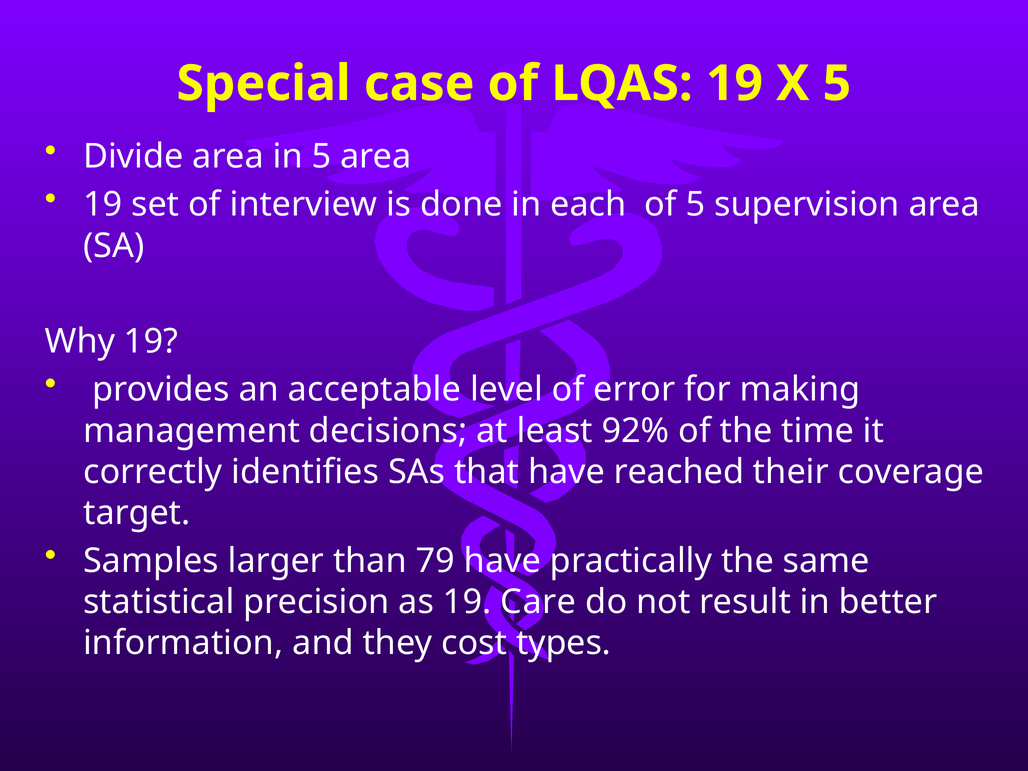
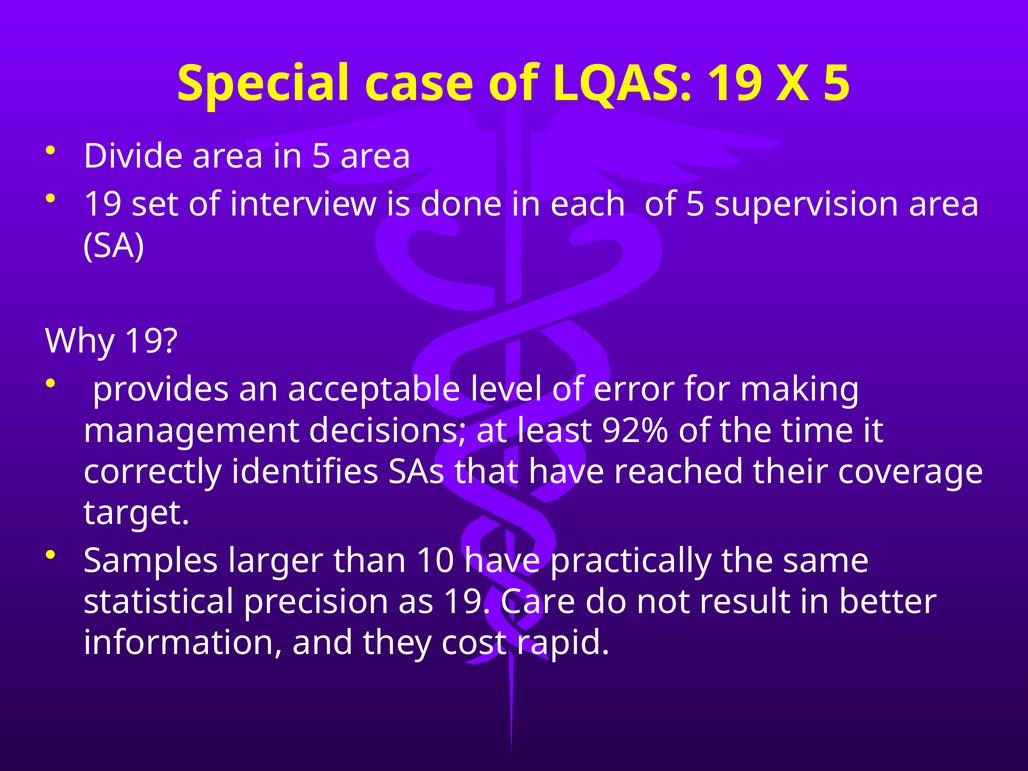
79: 79 -> 10 (435, 561)
types: types -> rapid (563, 643)
